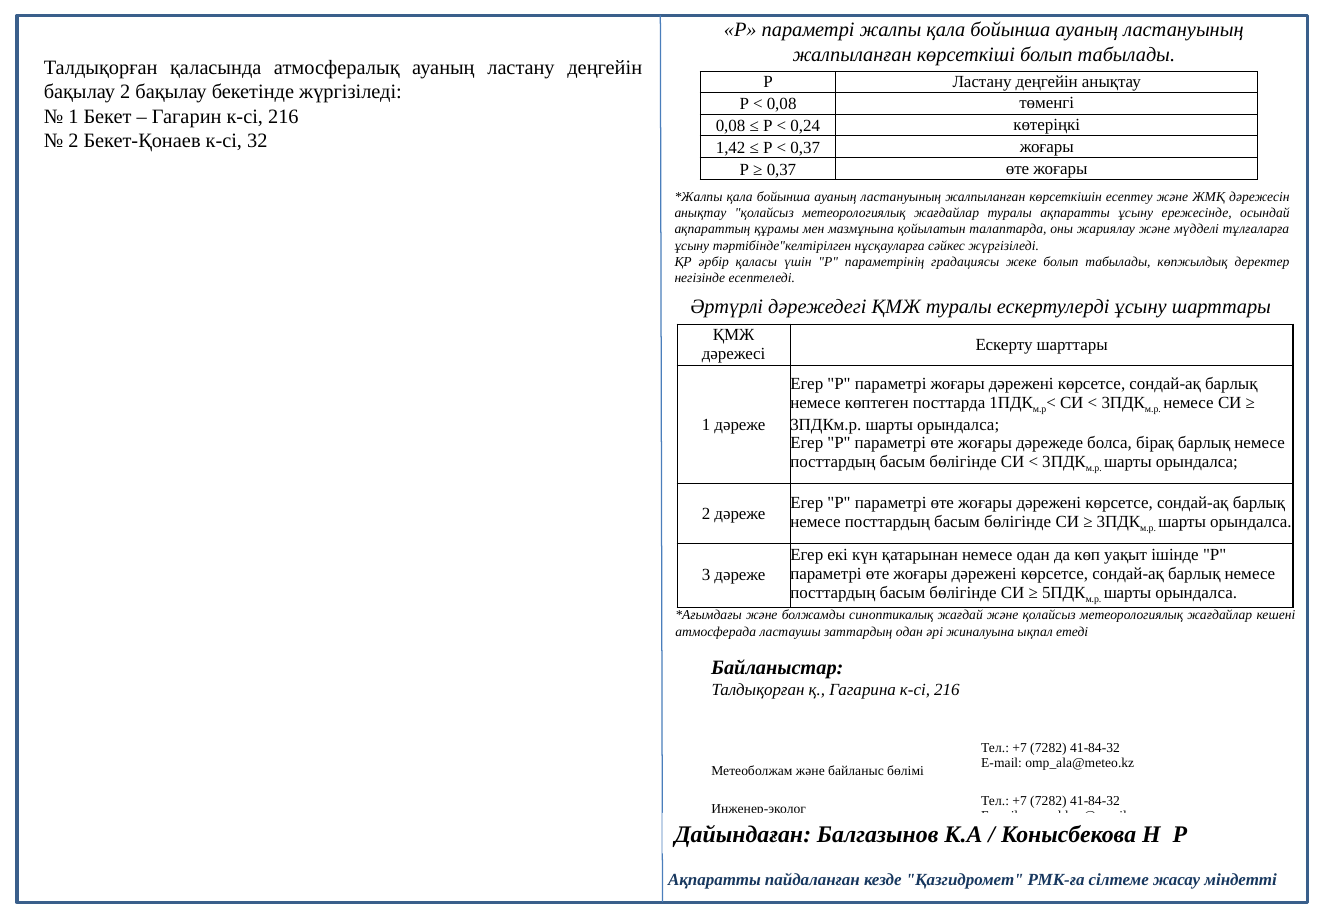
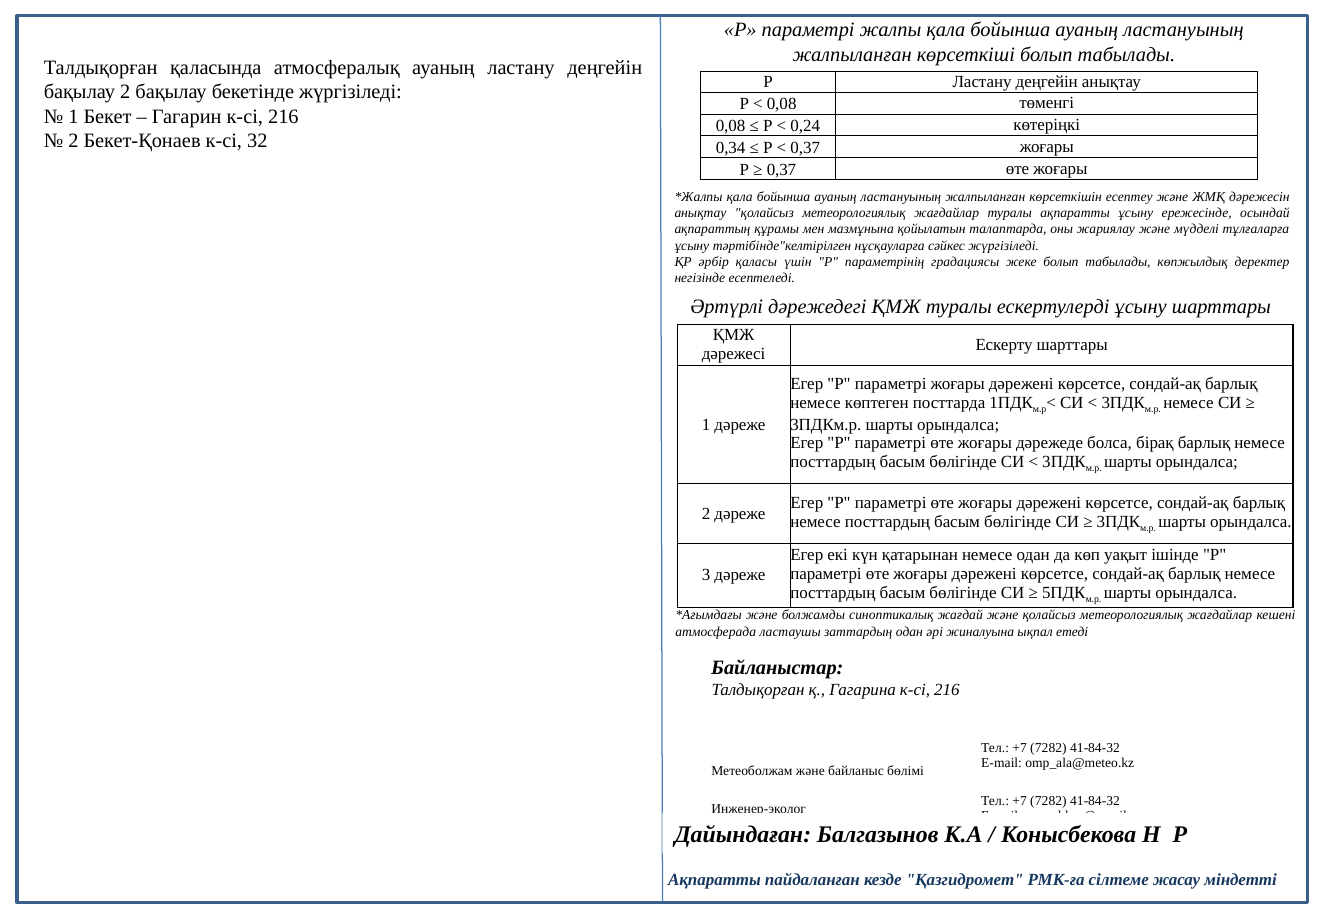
1,42: 1,42 -> 0,34 (731, 147)
